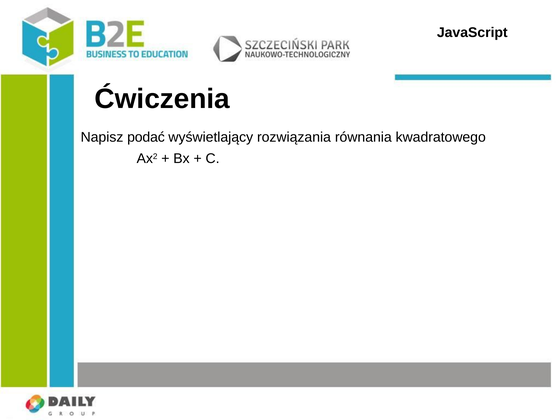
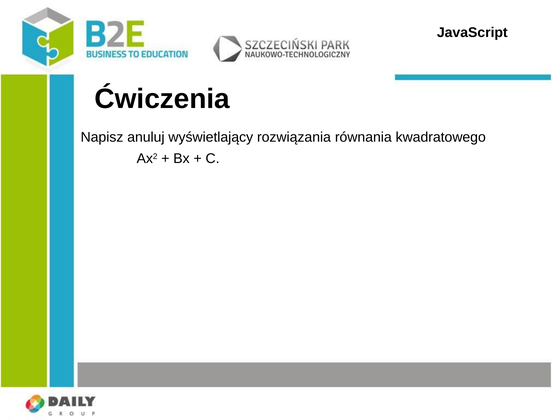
podać: podać -> anuluj (146, 137)
